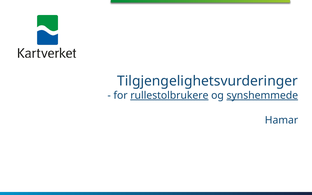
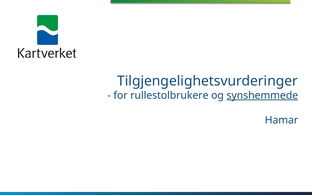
rullestolbrukere underline: present -> none (169, 95)
